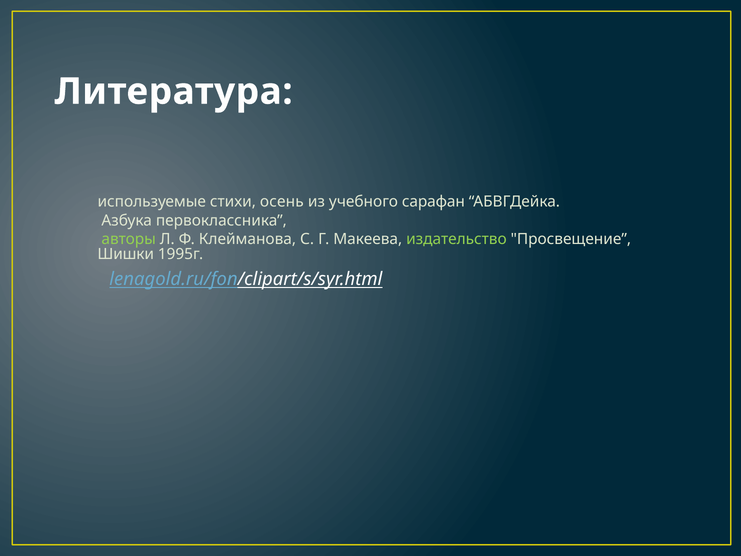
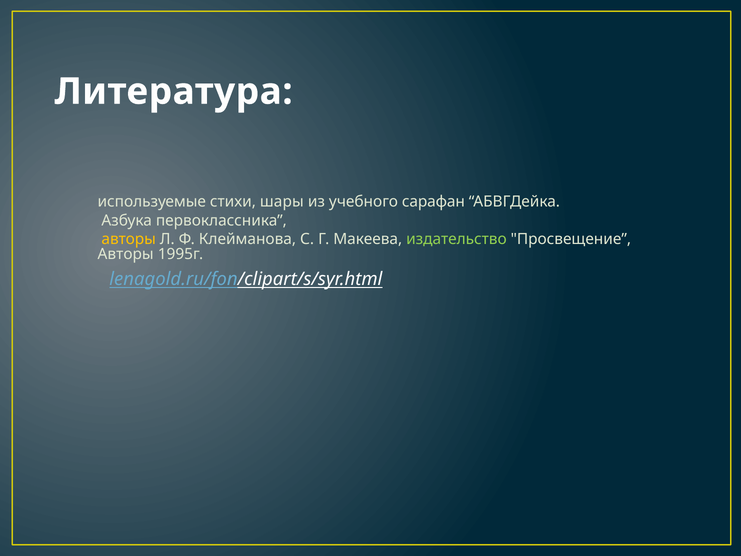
осень: осень -> шары (282, 202)
авторы colour: light green -> yellow (129, 239)
Шишки: Шишки -> Авторы (126, 254)
